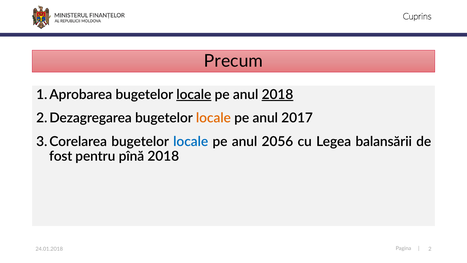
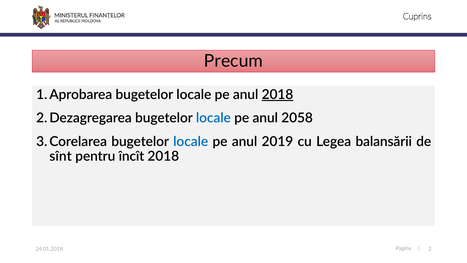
locale underline: present -> none (194, 95)
locale colour: orange -> blue (213, 118)
2017: 2017 -> 2058 (297, 118)
2056: 2056 -> 2019 (277, 141)
fost: fost -> sînt (61, 156)
pînă: pînă -> încît (131, 156)
